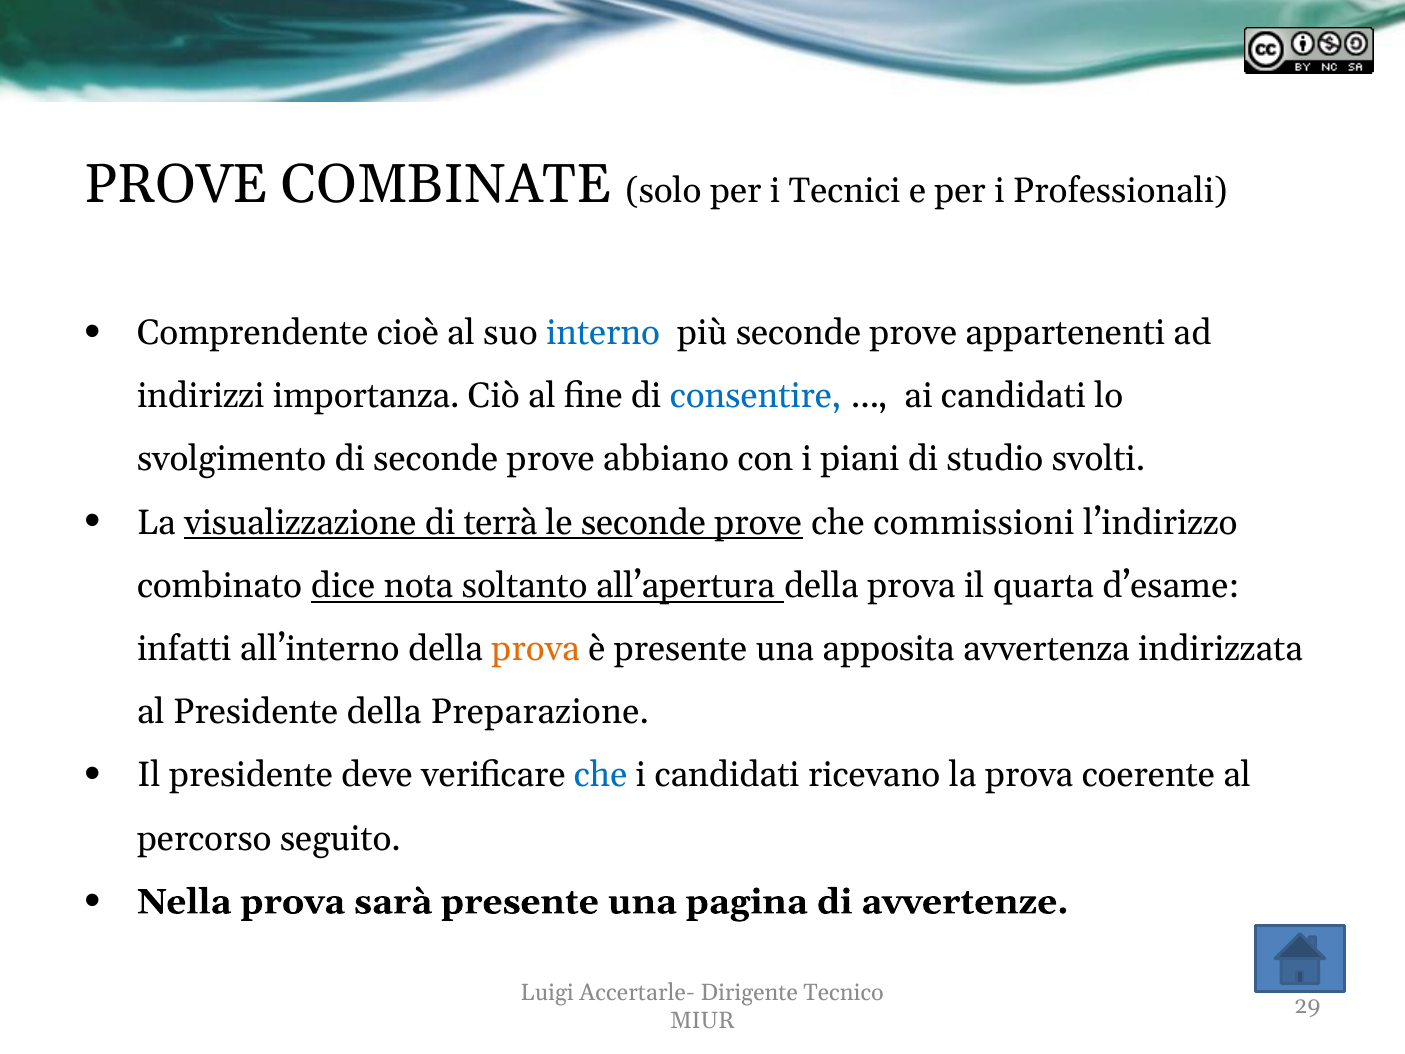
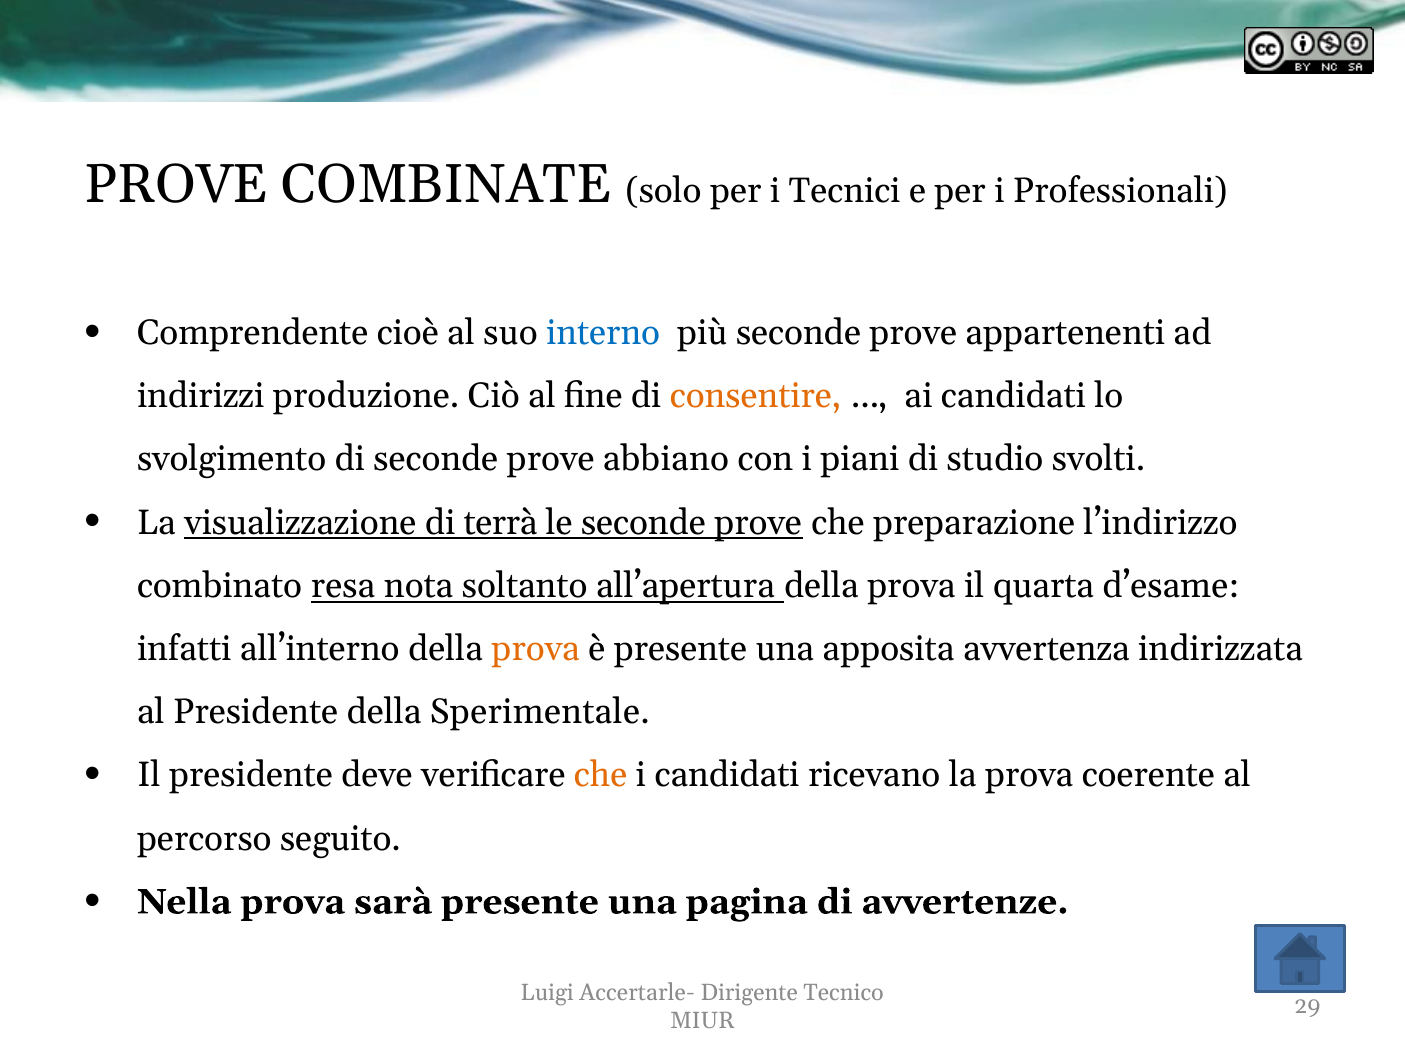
importanza: importanza -> produzione (366, 396)
consentire colour: blue -> orange (756, 396)
commissioni: commissioni -> preparazione (974, 522)
dice: dice -> resa (343, 586)
Preparazione: Preparazione -> Sperimentale (540, 712)
che colour: blue -> orange (601, 775)
